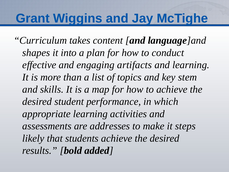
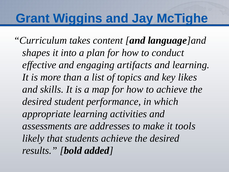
stem: stem -> likes (188, 77)
steps: steps -> tools (185, 126)
